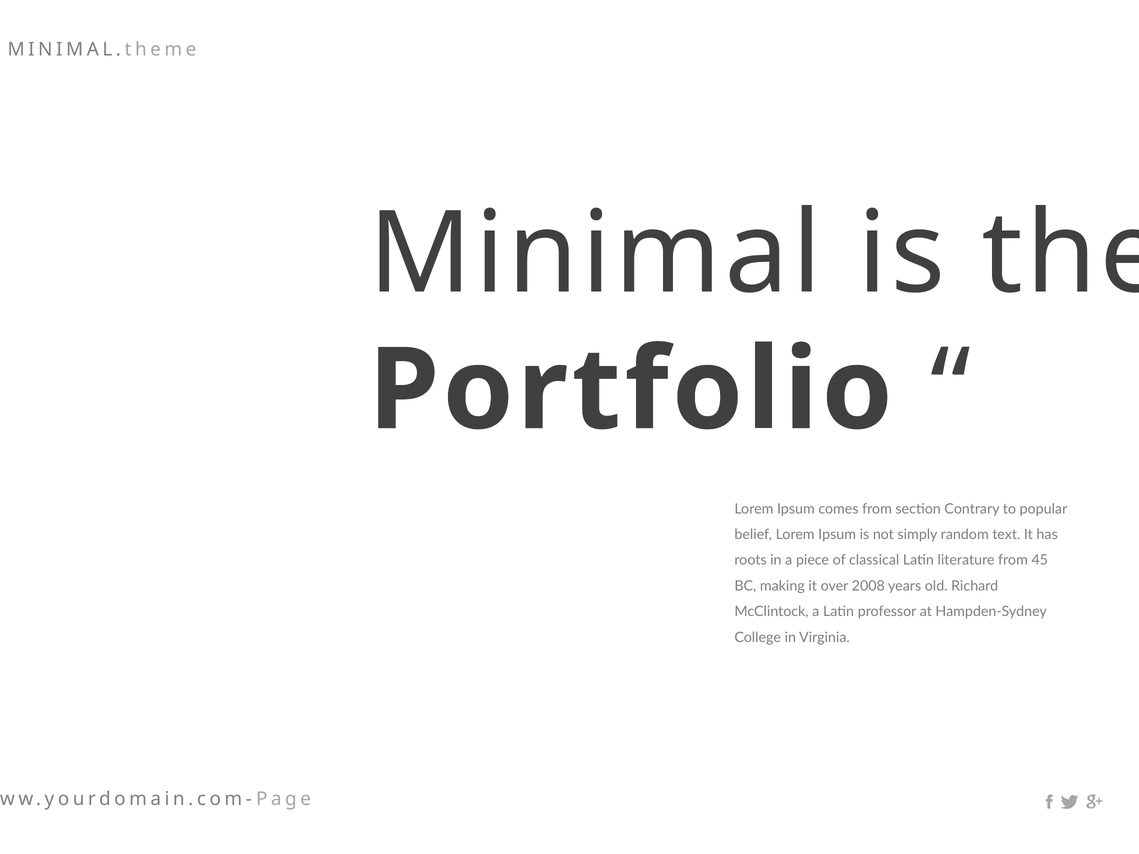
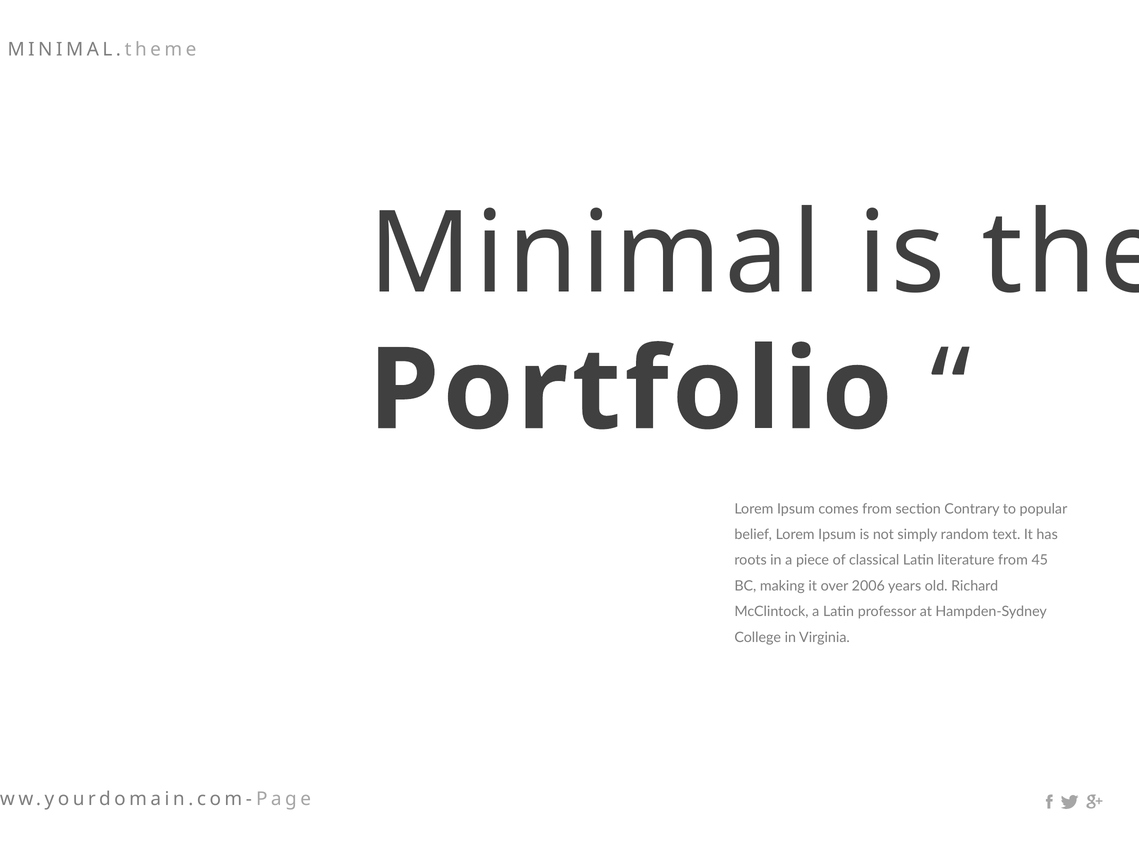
2008: 2008 -> 2006 (868, 586)
